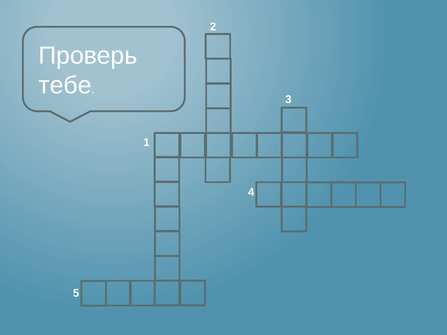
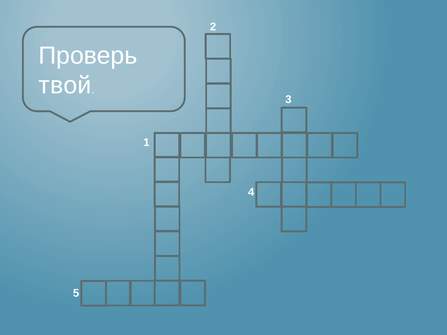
тебе: тебе -> твой (65, 85)
